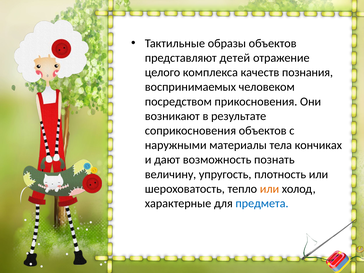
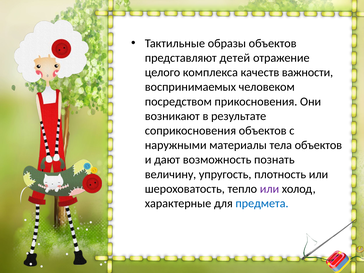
познания: познания -> важности (307, 72)
тела кончиках: кончиках -> объектов (318, 145)
или colour: orange -> purple (269, 189)
